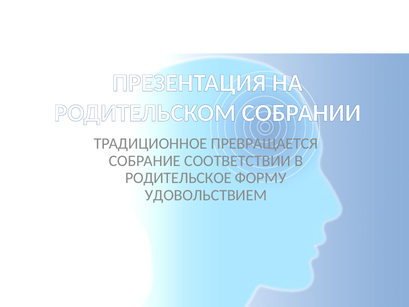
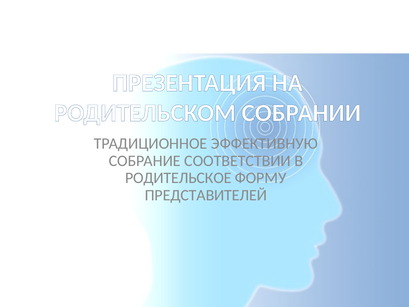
ПРЕВРАЩАЕТСЯ: ПРЕВРАЩАЕТСЯ -> ЭФФЕКТИВНУЮ (264, 144)
УДОВОЛЬСТВИЕМ: УДОВОЛЬСТВИЕМ -> ПРЕДСТАВИТЕЛЕЙ (206, 195)
